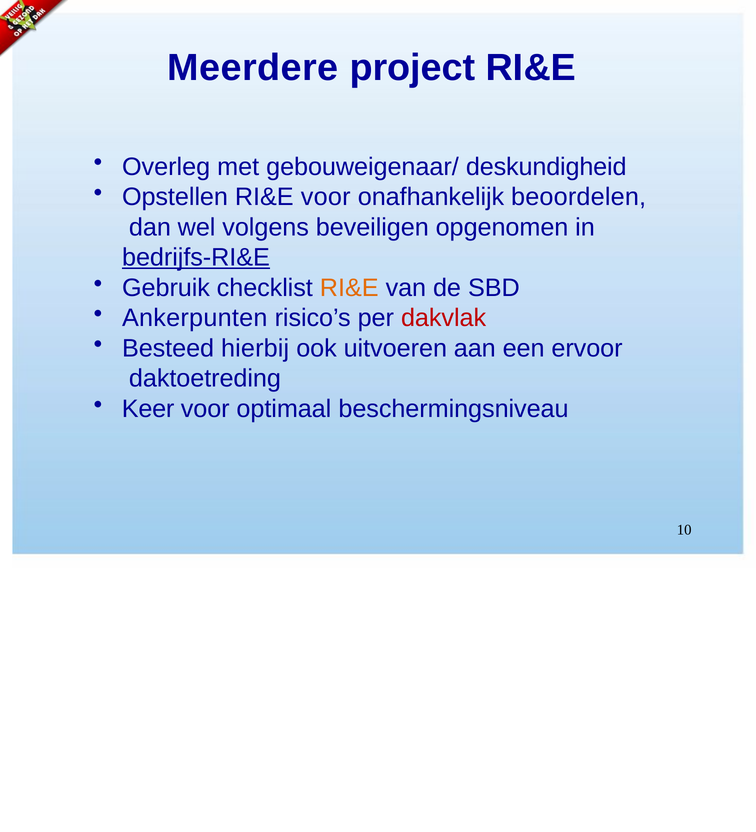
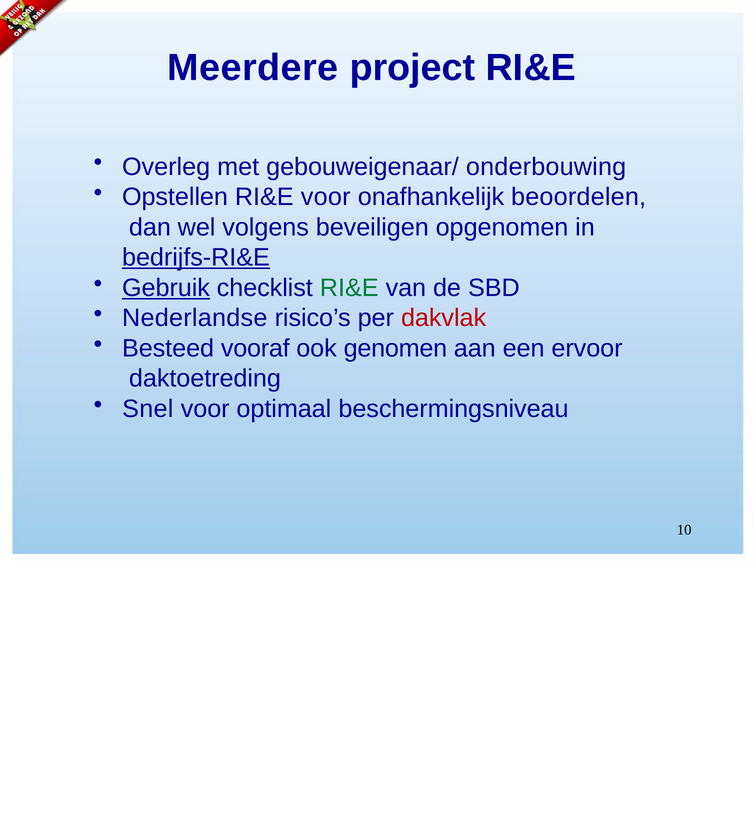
deskundigheid: deskundigheid -> onderbouwing (546, 167)
Gebruik underline: none -> present (166, 288)
RI&E colour: orange -> green (349, 288)
Ankerpunten: Ankerpunten -> Nederlandse (195, 318)
hierbij: hierbij -> vooraf (255, 348)
uitvoeren: uitvoeren -> genomen (395, 348)
Keer: Keer -> Snel (148, 409)
